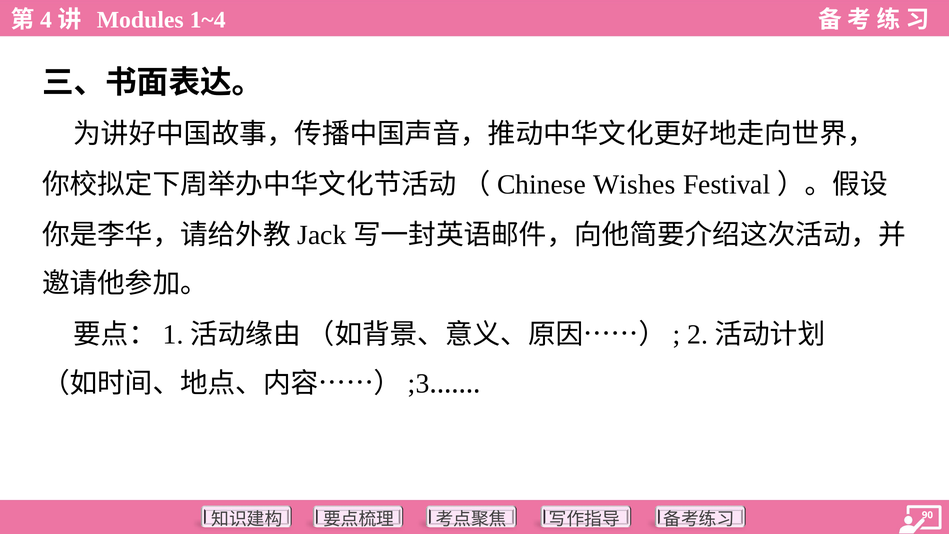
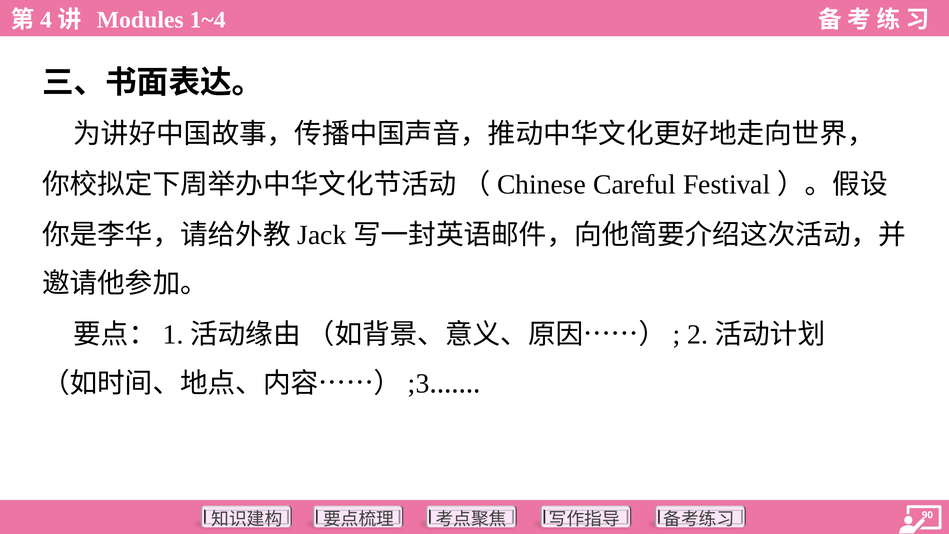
Wishes: Wishes -> Careful (635, 184)
